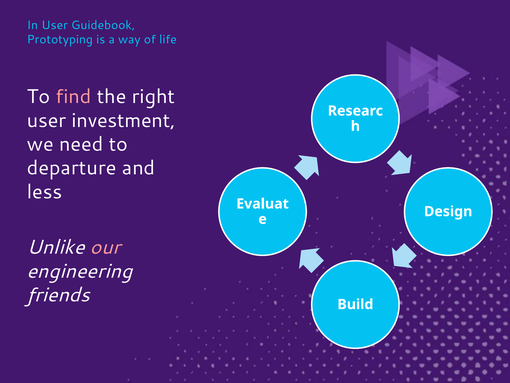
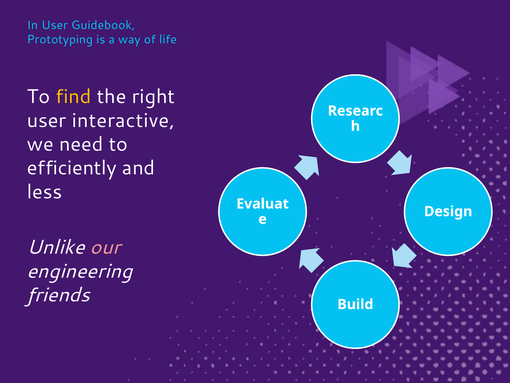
find colour: pink -> yellow (74, 97)
investment: investment -> interactive (123, 120)
departure: departure -> efficiently (72, 168)
